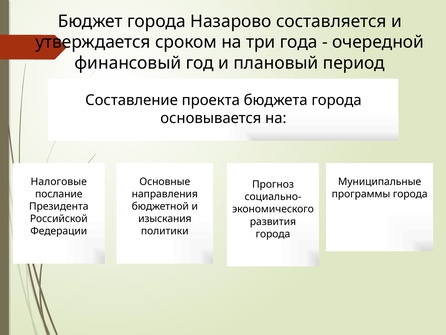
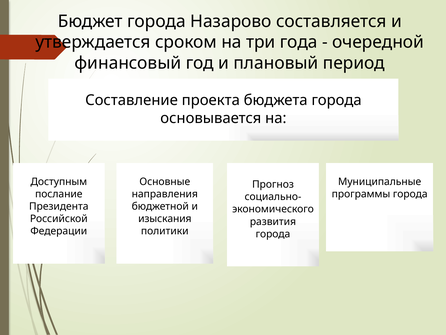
Налоговые: Налоговые -> Доступным (59, 182)
